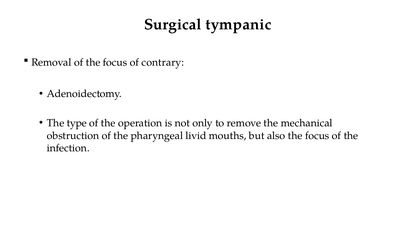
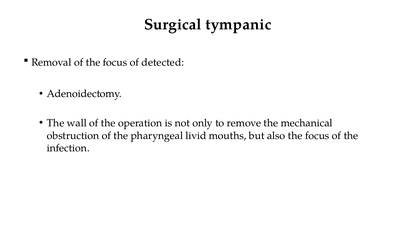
contrary: contrary -> detected (163, 62)
type: type -> wall (77, 123)
